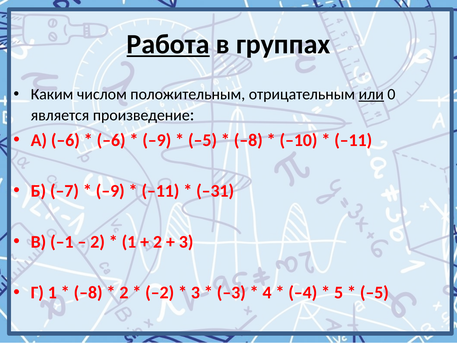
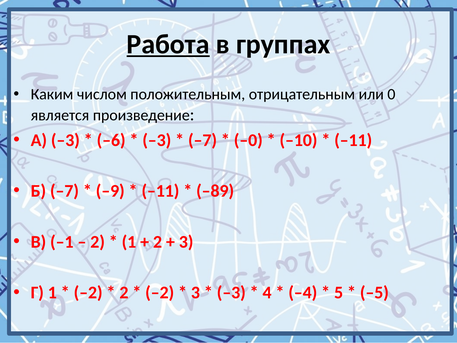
или underline: present -> none (371, 94)
А –6: –6 -> –3 (65, 140)
–9: –9 -> –3 (157, 140)
–5: –5 -> –7 (203, 140)
–8: –8 -> –0 (248, 140)
–31: –31 -> –89 (215, 191)
–8: –8 -> –2 (88, 292)
